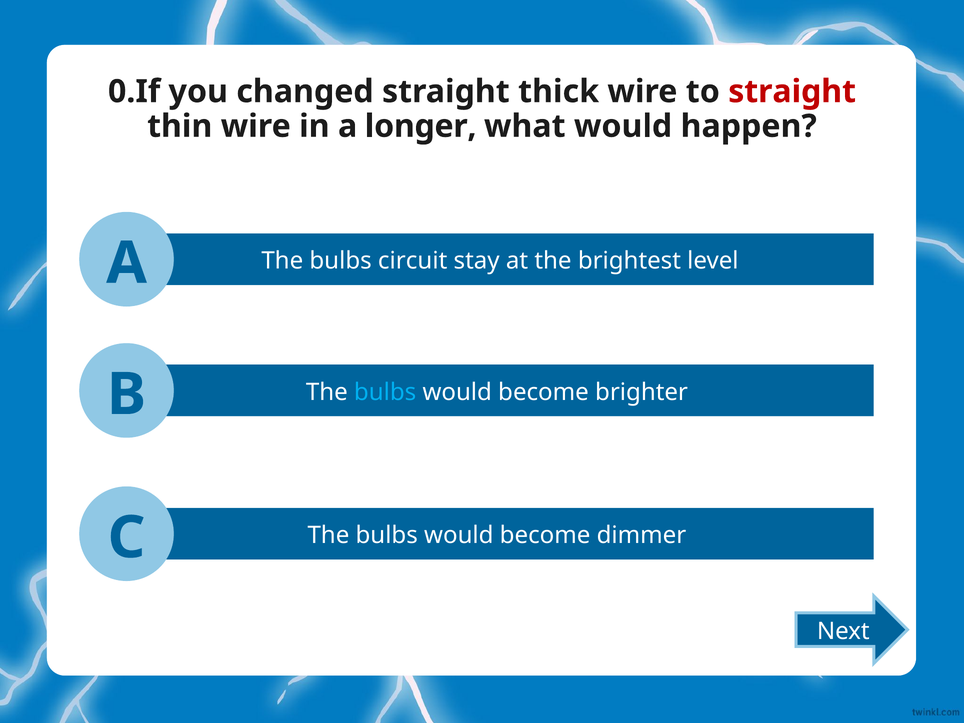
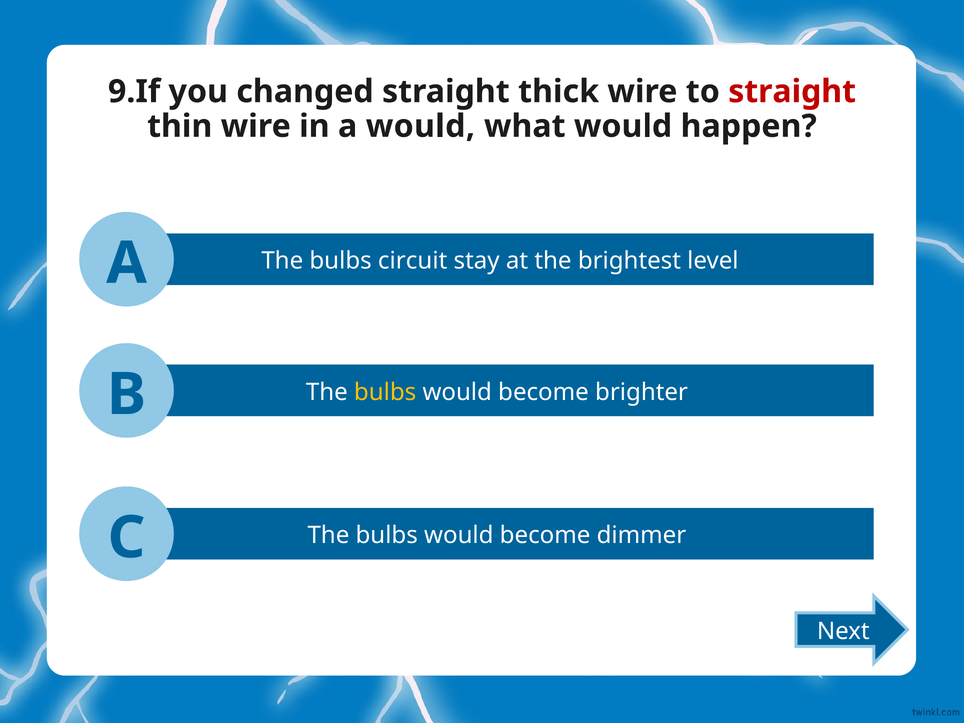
0.If: 0.If -> 9.If (134, 92)
a longer: longer -> would (420, 126)
bulbs colour: light blue -> yellow (385, 392)
